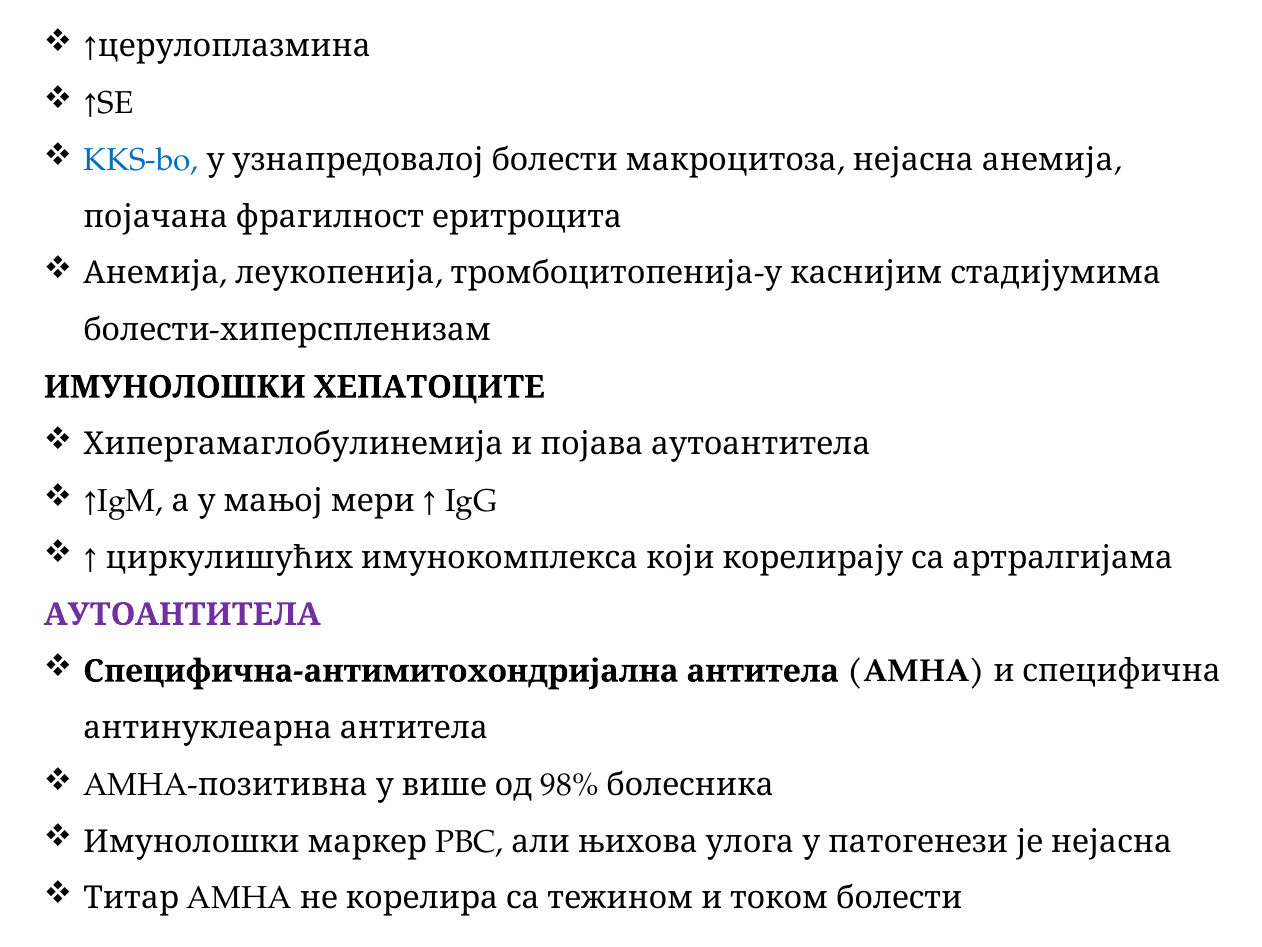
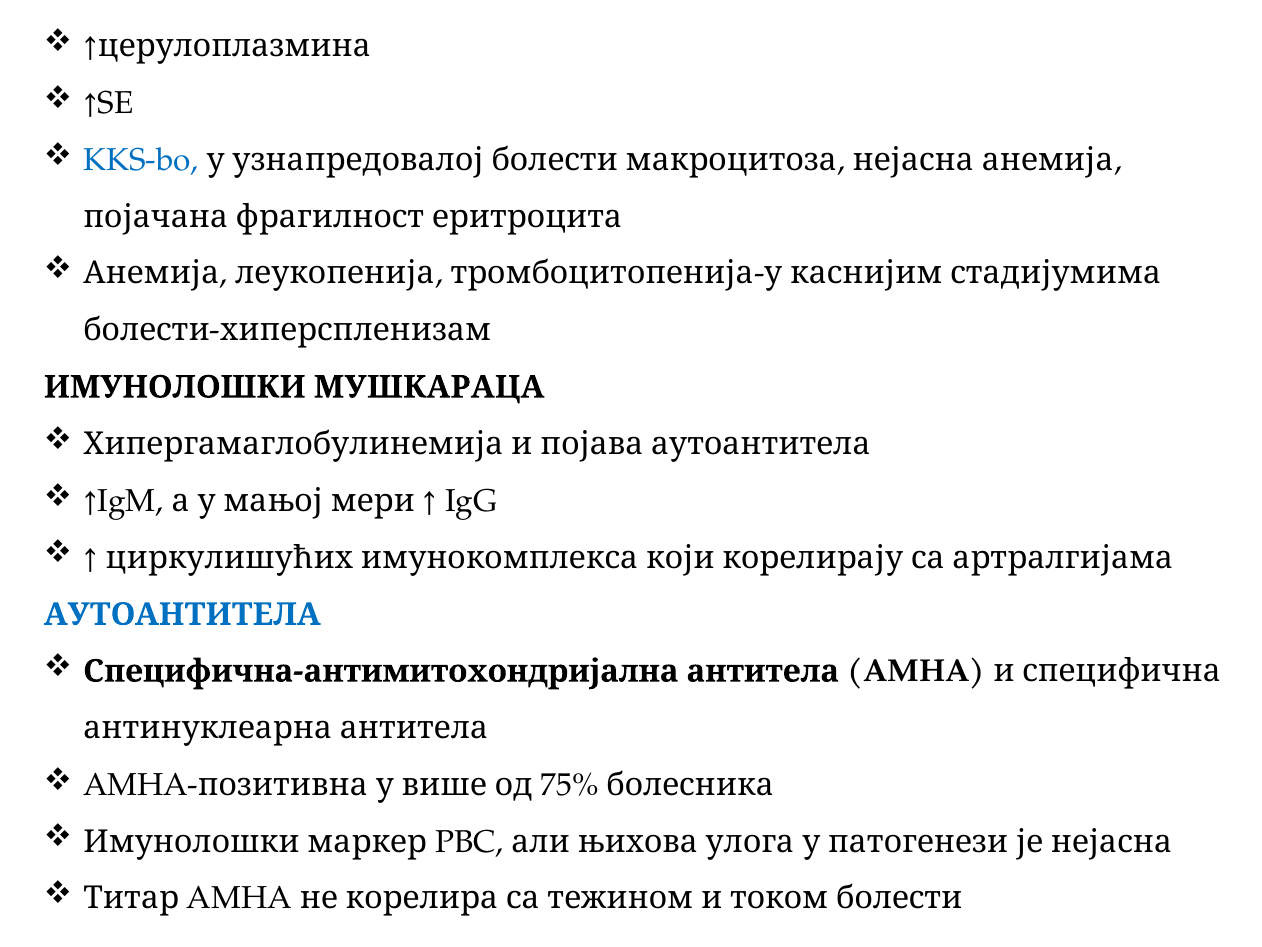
ХЕПАТОЦИТЕ: ХЕПАТОЦИТЕ -> МУШКАРАЦА (429, 387)
АУТОАНТИТЕЛА colour: purple -> blue (182, 614)
98%: 98% -> 75% (570, 784)
